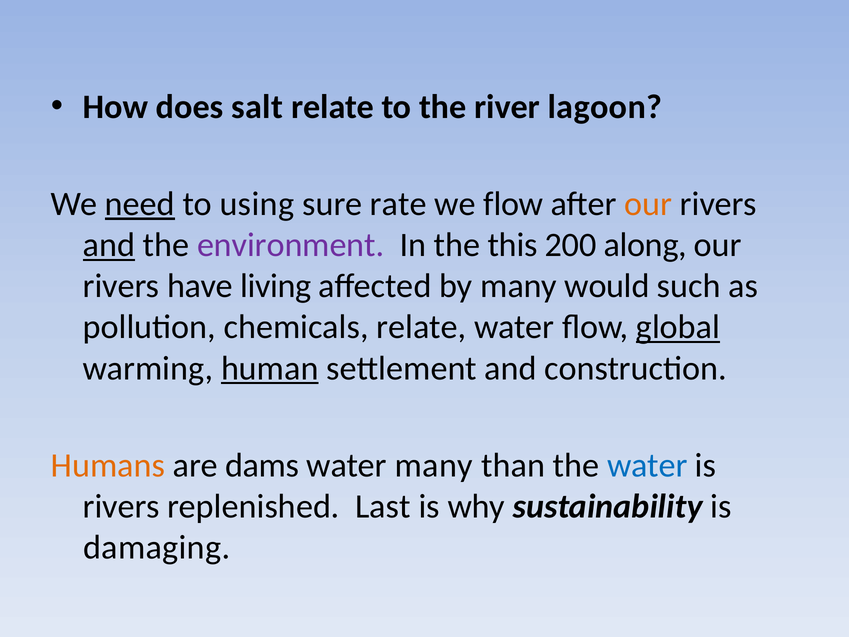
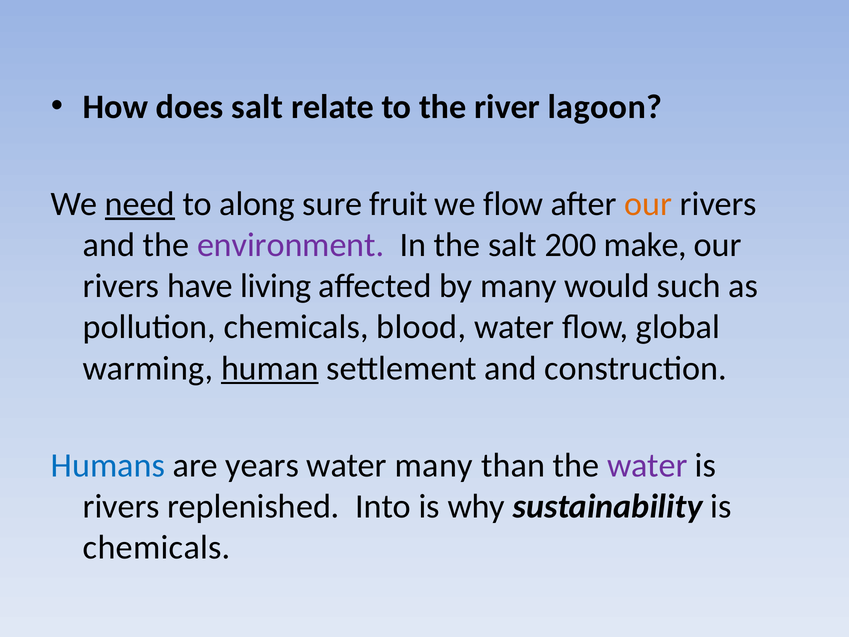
using: using -> along (257, 204)
rate: rate -> fruit (398, 204)
and underline: present -> none (109, 245)
the this: this -> salt (512, 245)
along: along -> make (645, 245)
chemicals relate: relate -> blood (421, 327)
global underline: present -> none (678, 327)
Humans colour: orange -> blue (108, 465)
dams: dams -> years (262, 465)
water colour: blue -> purple (647, 465)
Last: Last -> Into (383, 506)
damaging: damaging -> chemicals (157, 547)
